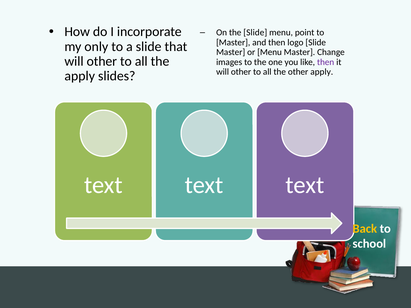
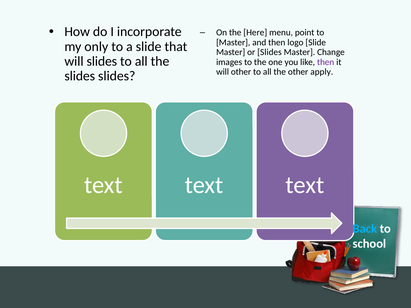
the Slide: Slide -> Here (255, 33)
or Menu: Menu -> Slides (270, 52)
other: other -> slides (102, 61)
apply: apply -> slides (80, 76)
Back colour: yellow -> light blue (365, 229)
